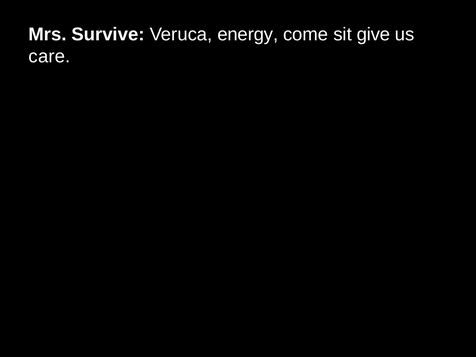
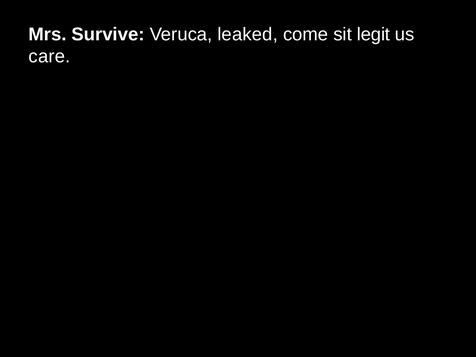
energy: energy -> leaked (248, 34)
give: give -> legit (373, 34)
